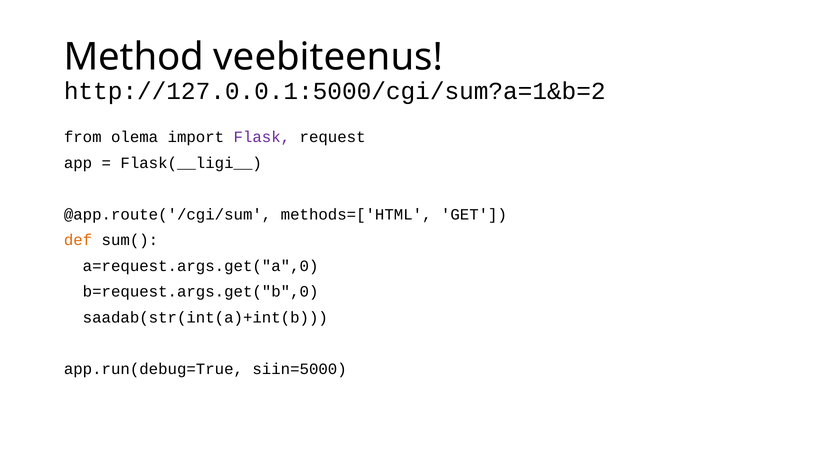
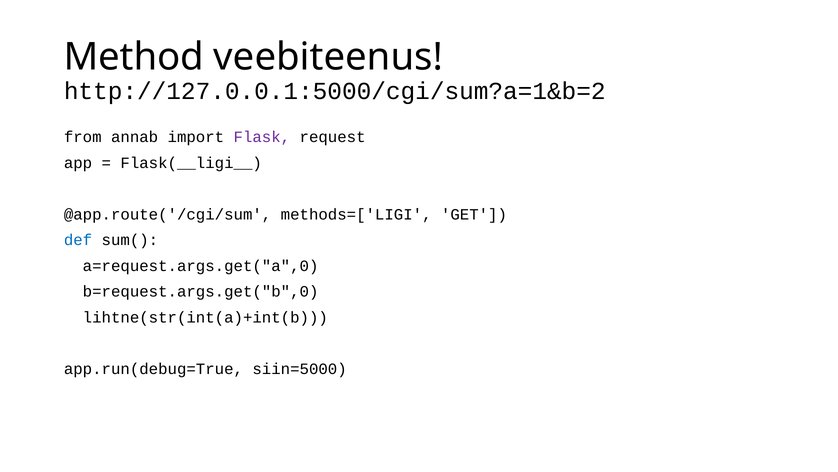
olema: olema -> annab (135, 137)
methods=['HTML: methods=['HTML -> methods=['LIGI (356, 214)
def colour: orange -> blue (78, 240)
saadab(str(int(a)+int(b: saadab(str(int(a)+int(b -> lihtne(str(int(a)+int(b (205, 317)
